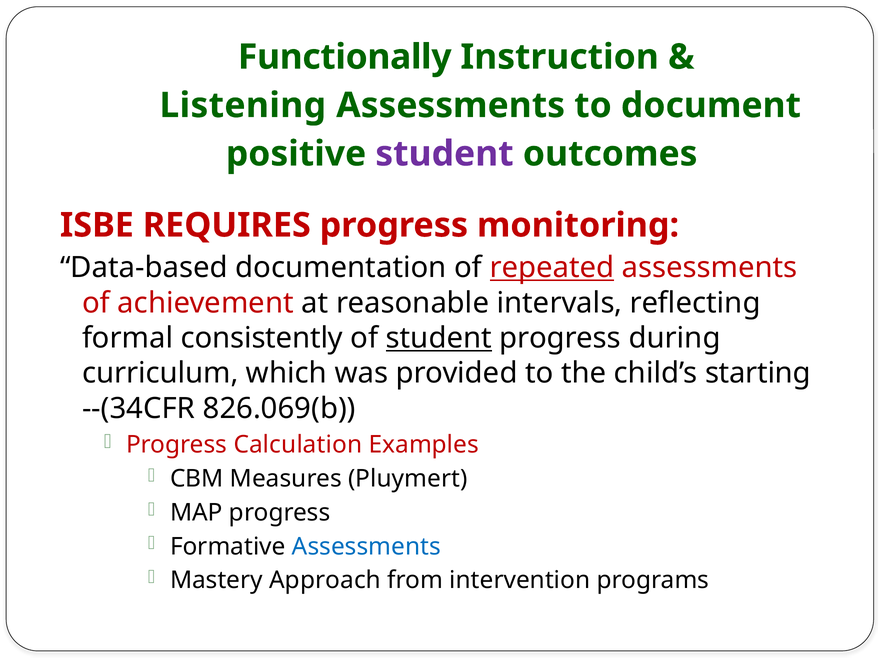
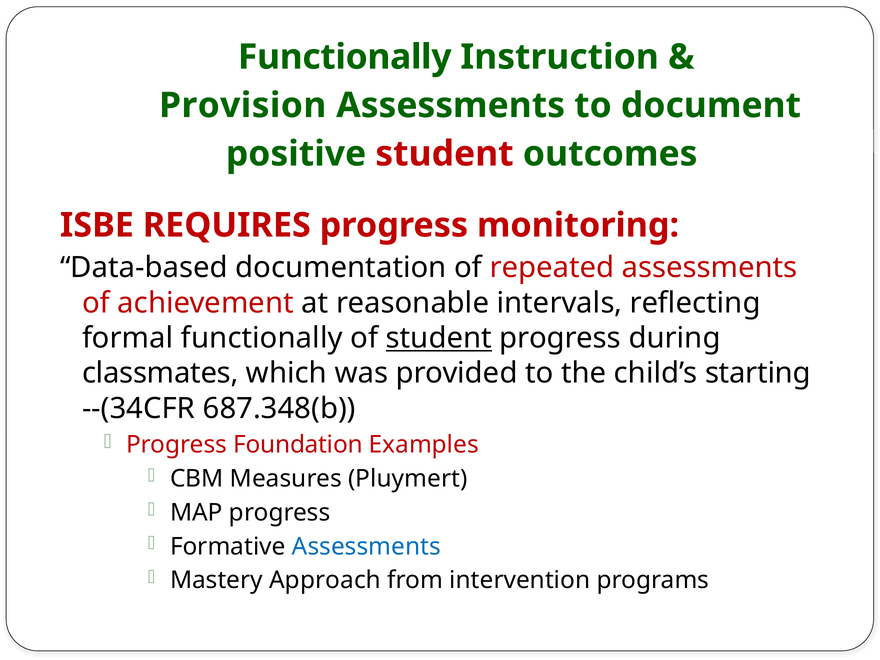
Listening: Listening -> Provision (243, 105)
student colour: purple -> red (444, 154)
repeated underline: present -> none (552, 268)
formal consistently: consistently -> functionally (262, 338)
curriculum: curriculum -> classmates (160, 373)
826.069(b: 826.069(b -> 687.348(b (279, 408)
Calculation: Calculation -> Foundation (298, 445)
